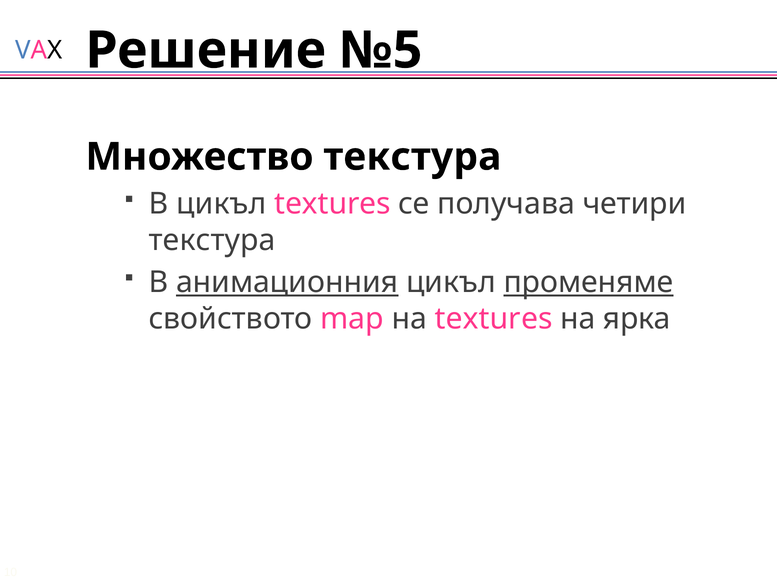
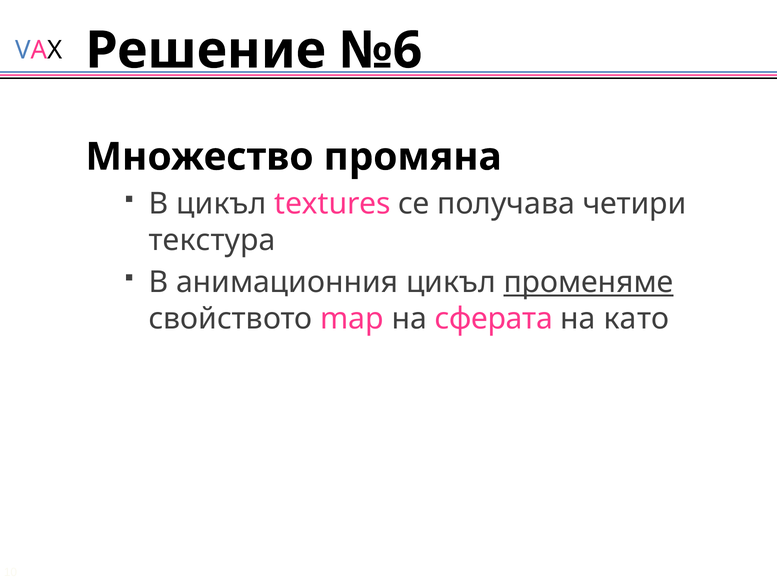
№5: №5 -> №6 (381, 50)
Множество текстура: текстура -> промяна (413, 157)
анимационния underline: present -> none (287, 282)
на textures: textures -> сферата (494, 319)
ярка: ярка -> като (637, 319)
